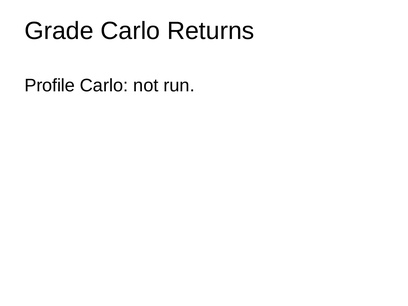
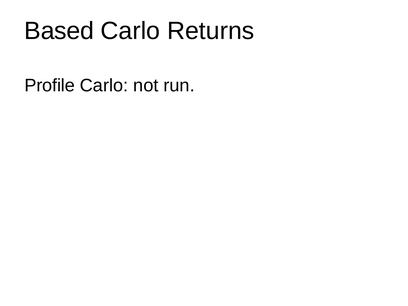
Grade: Grade -> Based (59, 31)
